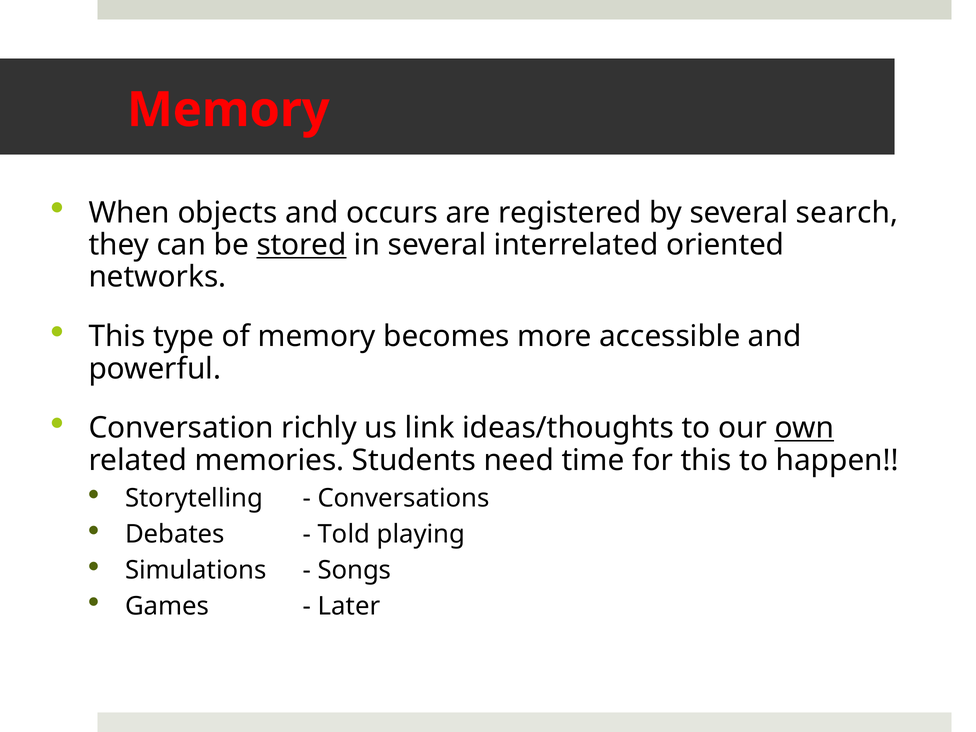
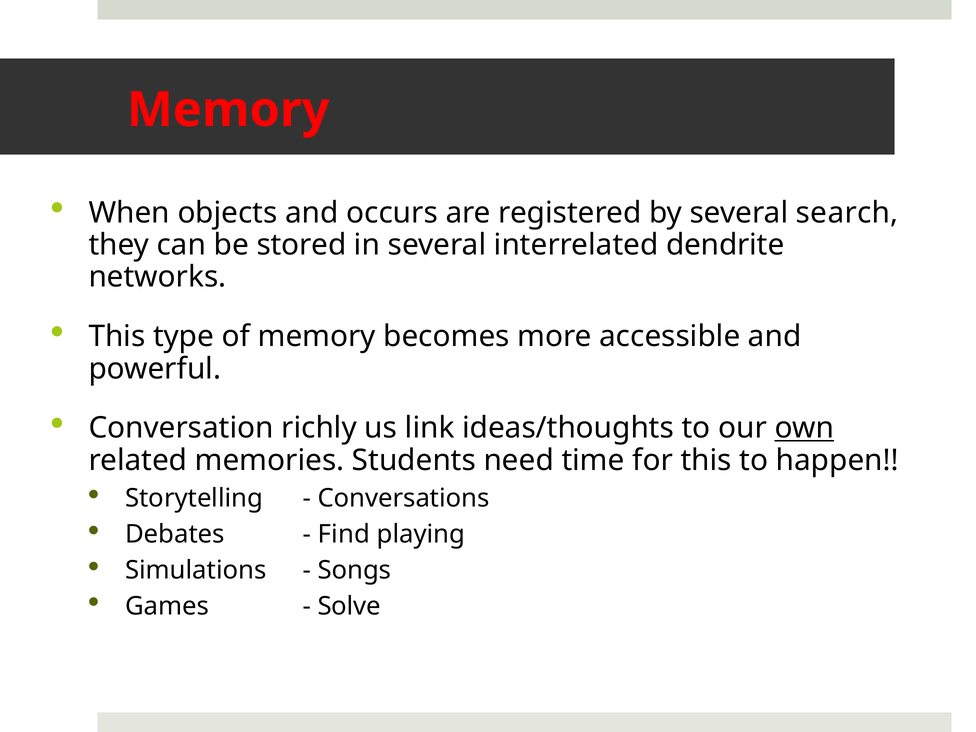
stored underline: present -> none (302, 245)
oriented: oriented -> dendrite (725, 245)
Told: Told -> Find (344, 534)
Later: Later -> Solve (349, 606)
